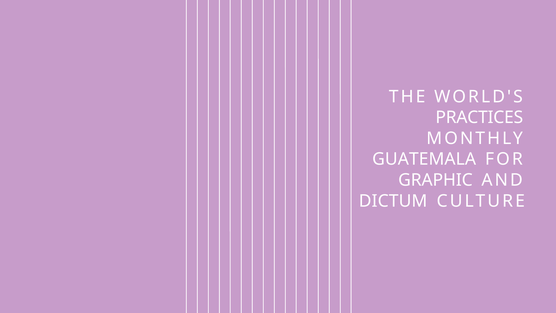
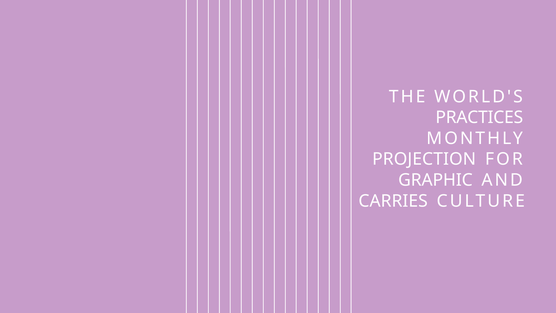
GUATEMALA: GUATEMALA -> PROJECTION (424, 159)
DICTUM: DICTUM -> CARRIES (393, 201)
